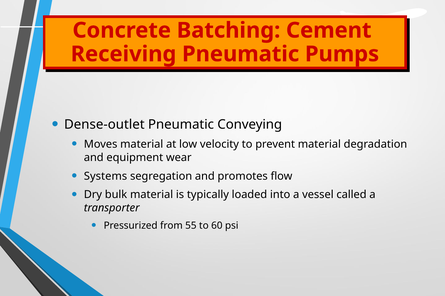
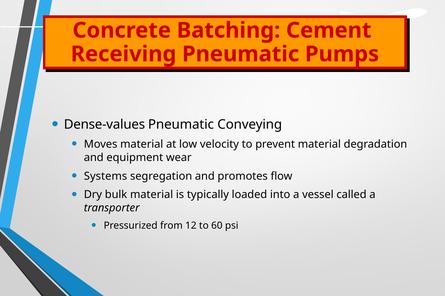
Dense-outlet: Dense-outlet -> Dense-values (104, 125)
55: 55 -> 12 (191, 226)
